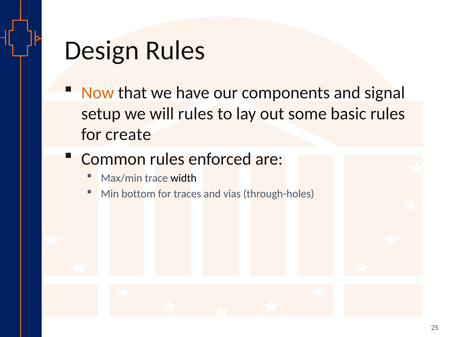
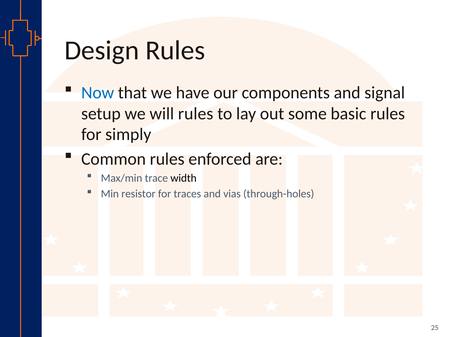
Now colour: orange -> blue (98, 93)
create: create -> simply (128, 134)
bottom: bottom -> resistor (138, 194)
